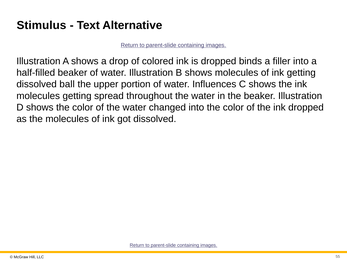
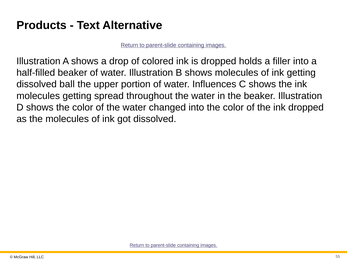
Stimulus: Stimulus -> Products (42, 25)
binds: binds -> holds (250, 61)
